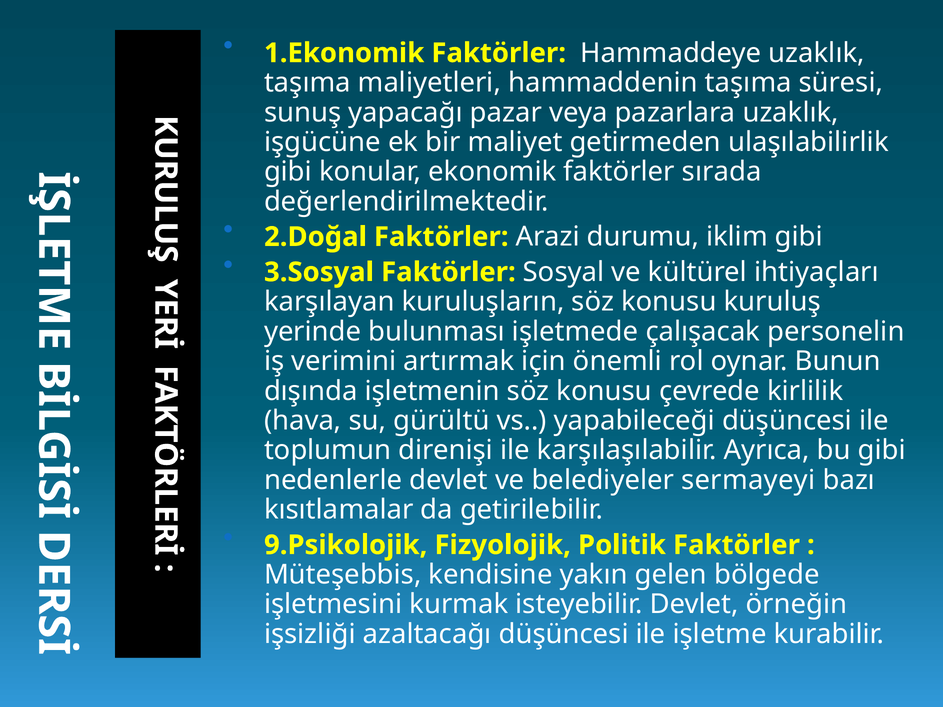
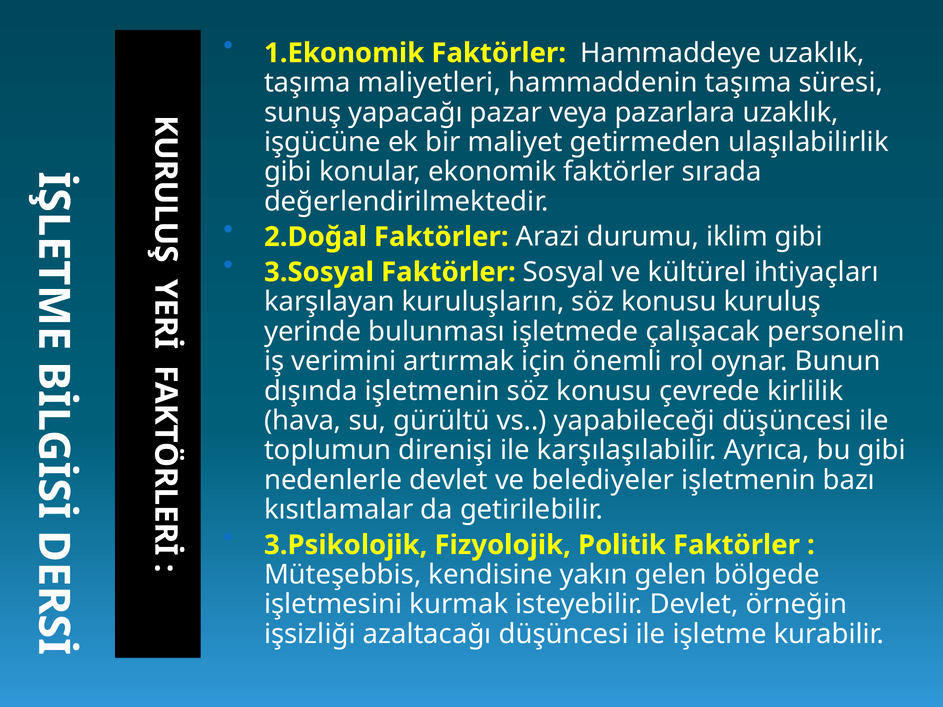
belediyeler sermayeyi: sermayeyi -> işletmenin (748, 480)
9.Psikolojik: 9.Psikolojik -> 3.Psikolojik (346, 545)
